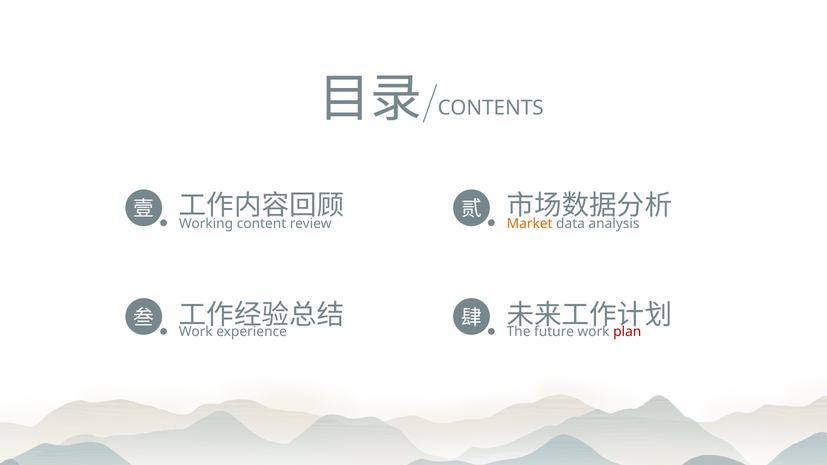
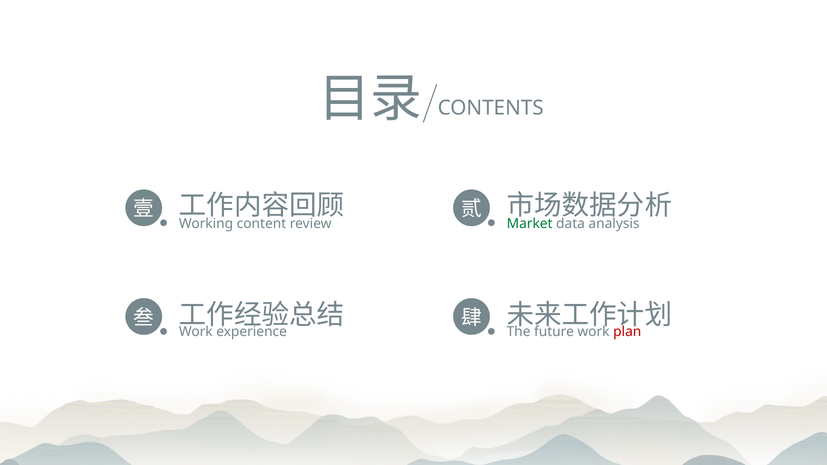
Market colour: orange -> green (530, 224)
